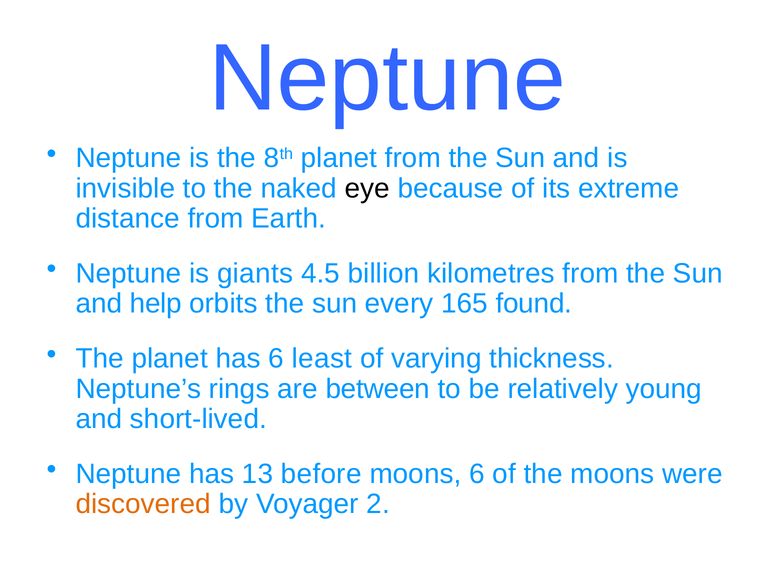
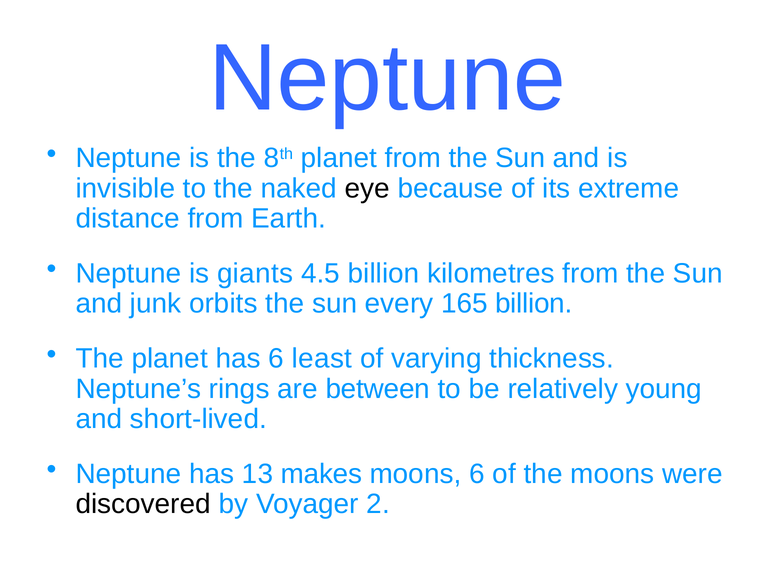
help: help -> junk (156, 304)
165 found: found -> billion (534, 304)
before: before -> makes (322, 474)
discovered colour: orange -> black (143, 504)
